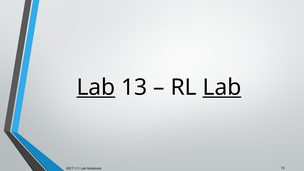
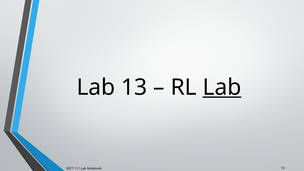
Lab underline: present -> none (96, 87)
